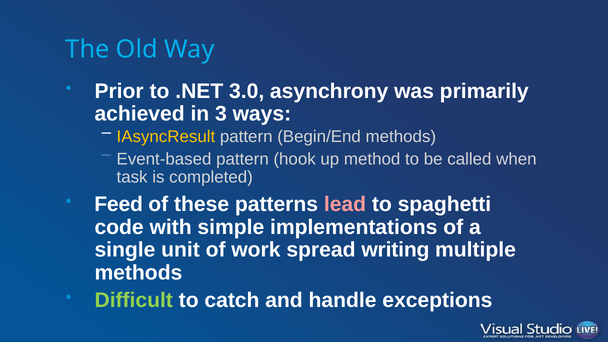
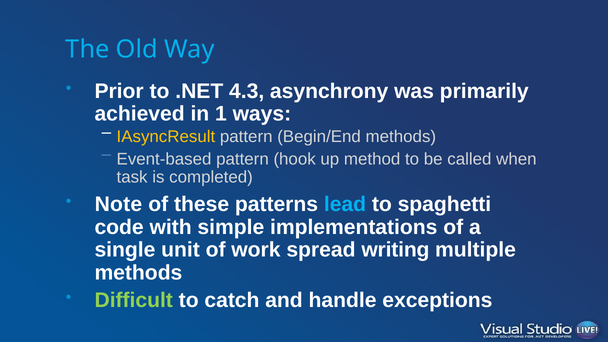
3.0: 3.0 -> 4.3 (247, 91)
3: 3 -> 1 (221, 114)
Feed: Feed -> Note (118, 204)
lead colour: pink -> light blue (345, 204)
